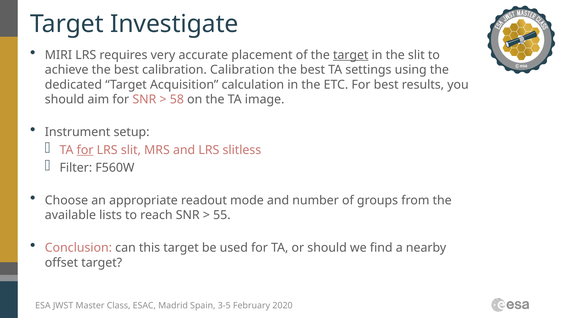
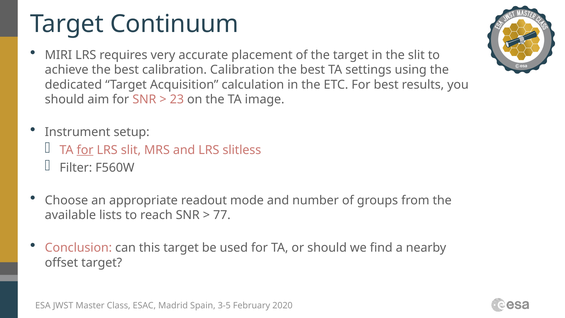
Investigate: Investigate -> Continuum (174, 24)
target underline: present -> none (351, 55)
58: 58 -> 23 (177, 99)
55: 55 -> 77 (222, 215)
